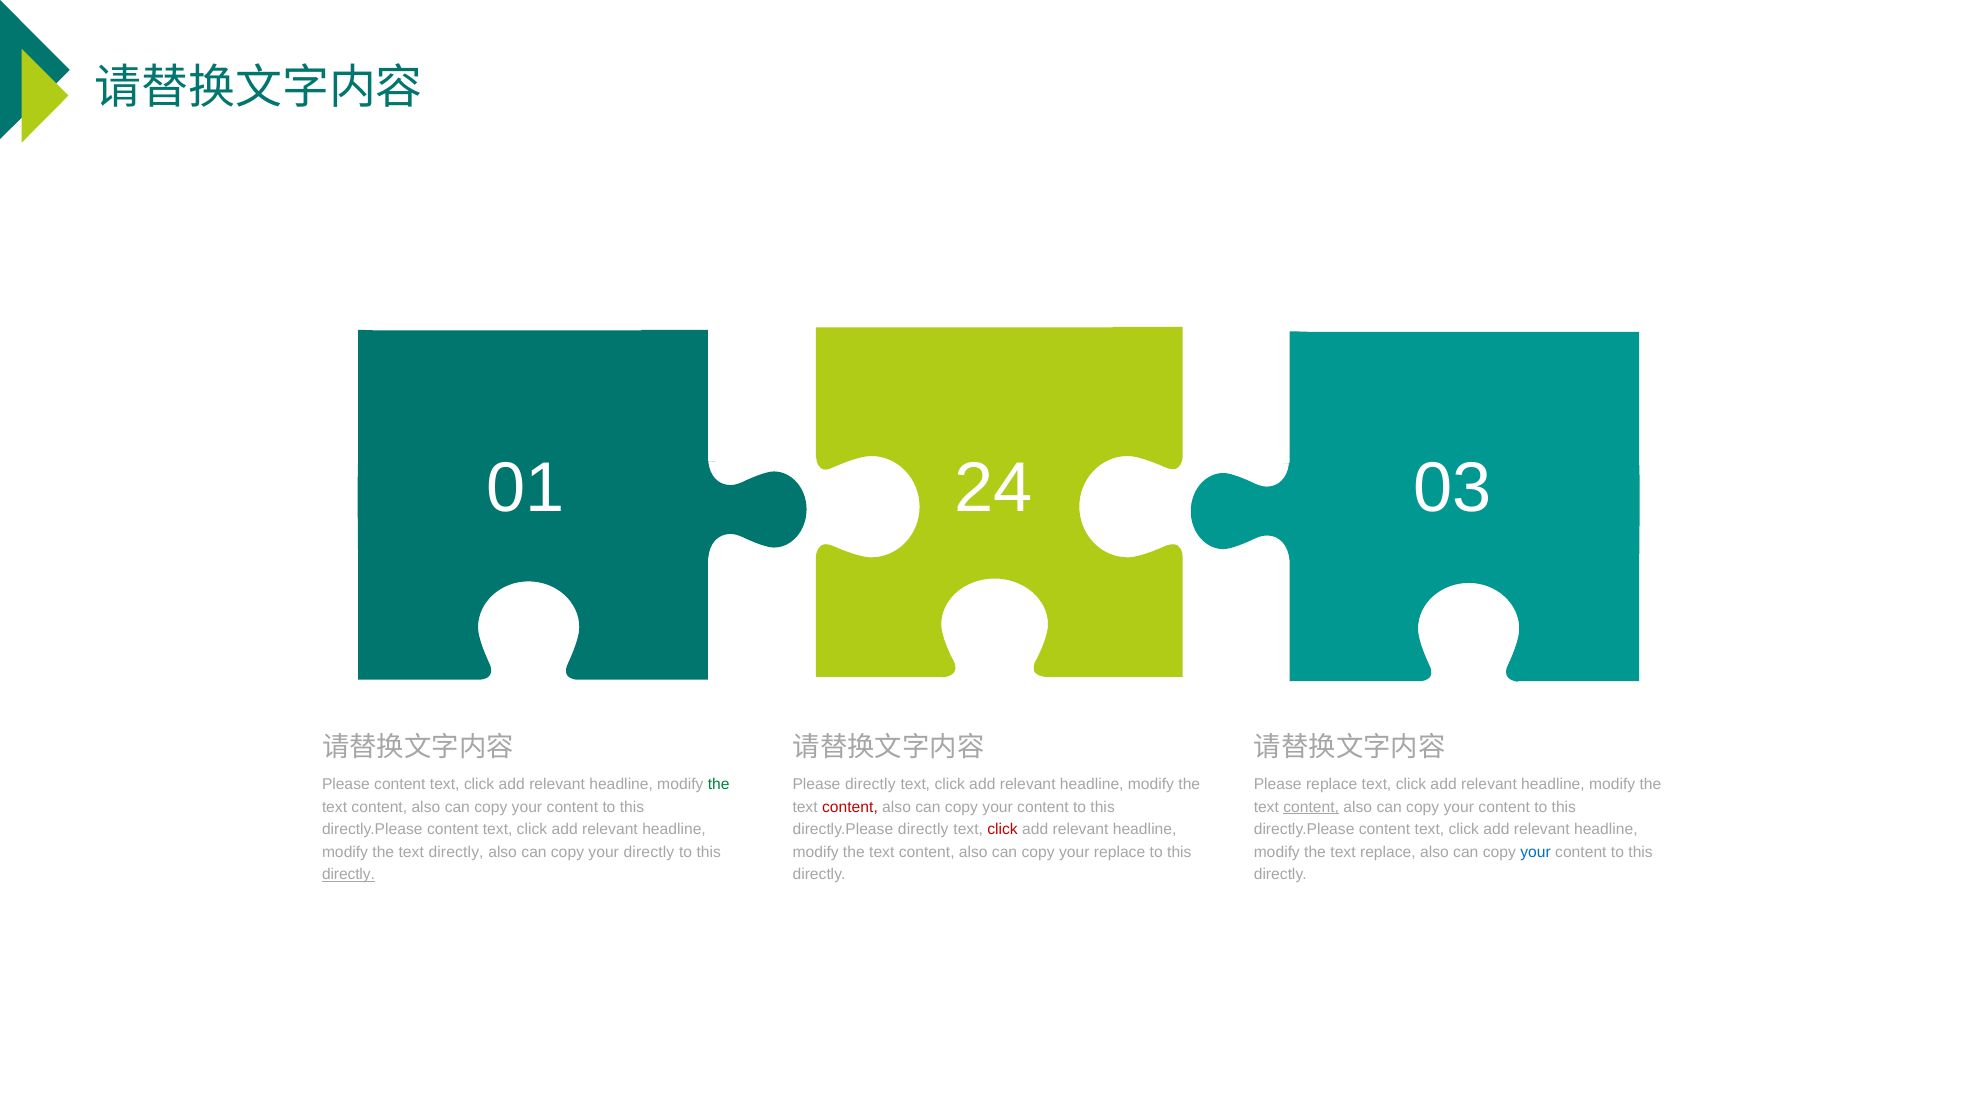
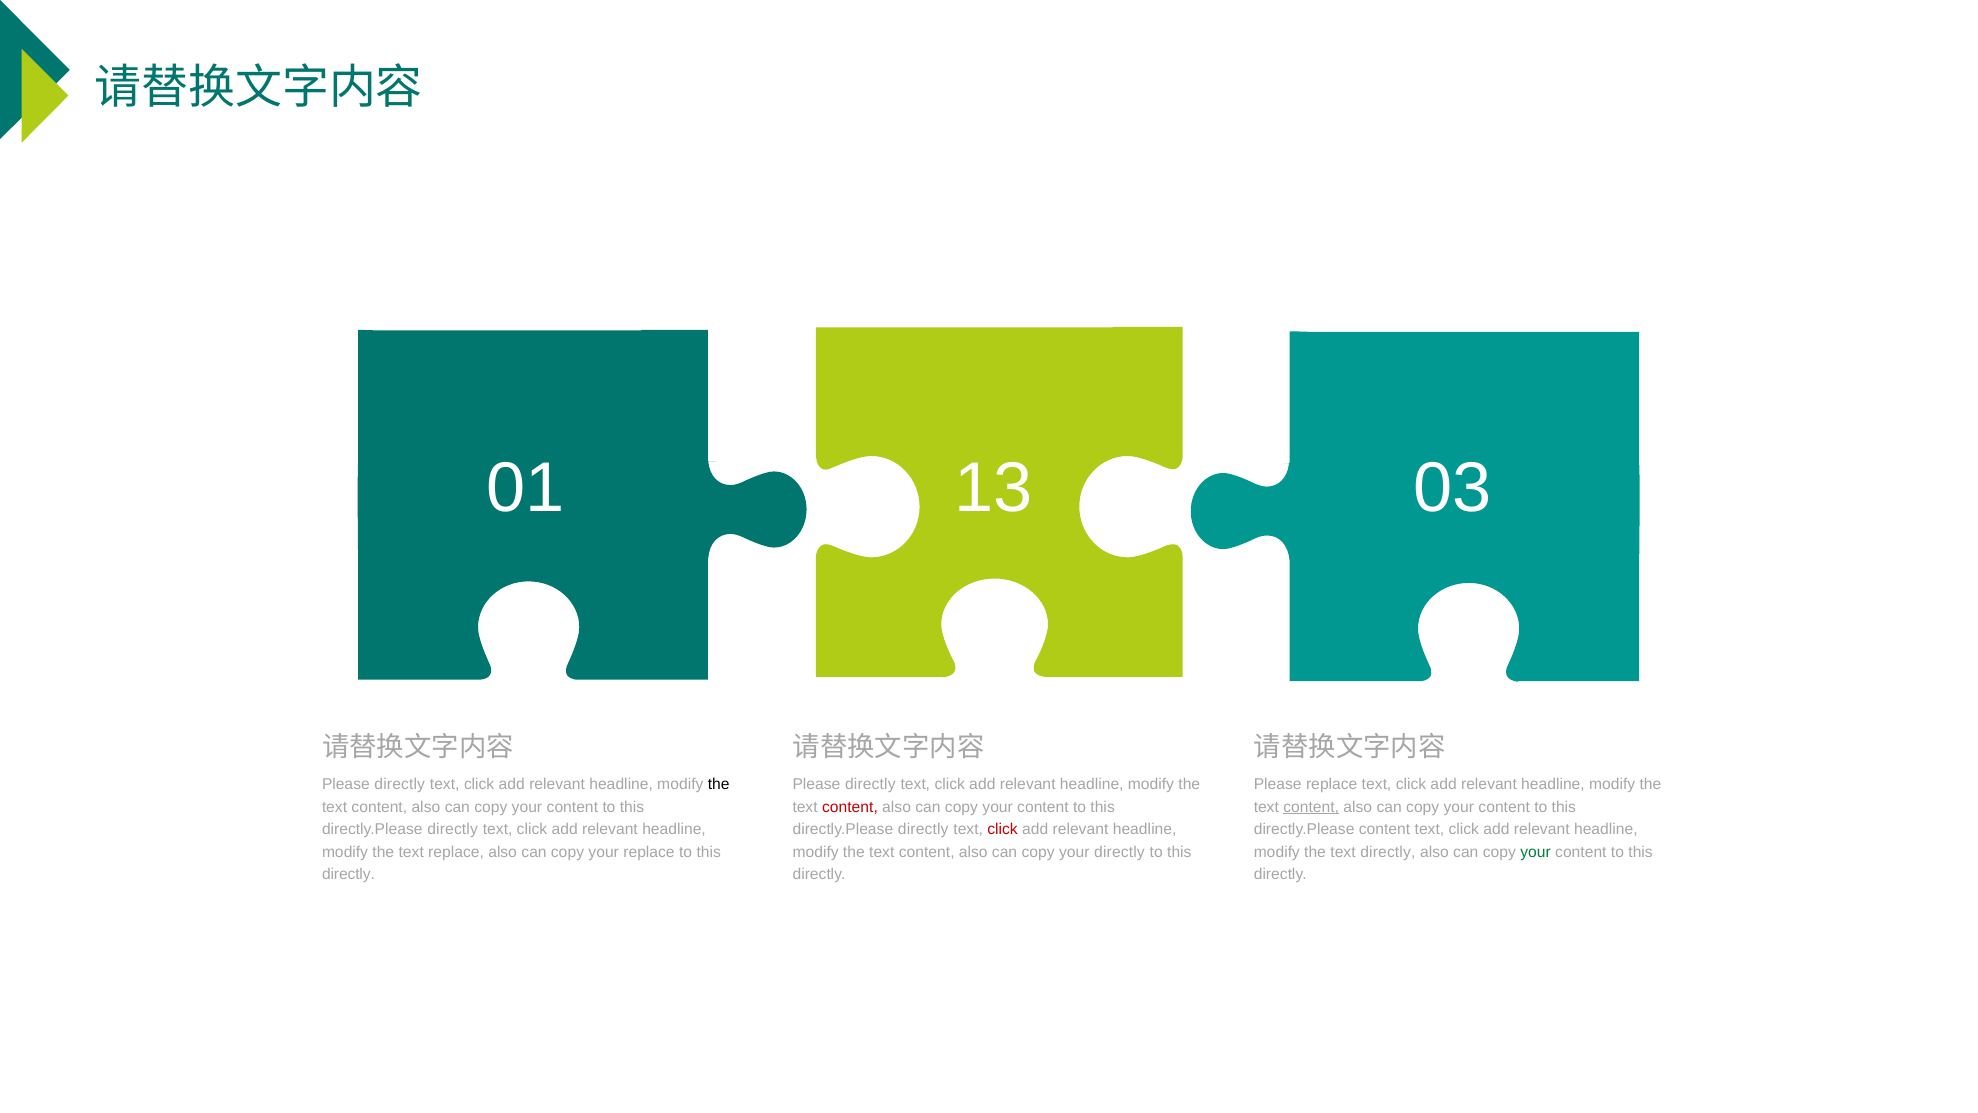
24: 24 -> 13 (994, 488)
content: content -> directly (400, 784)
the colour: green -> black (719, 784)
content: content -> directly (453, 829)
text directly: directly -> replace (456, 852)
your directly: directly -> replace (649, 852)
your replace: replace -> directly (1120, 852)
text replace: replace -> directly (1388, 852)
your colour: blue -> green (1535, 852)
directly underline: present -> none (348, 874)
